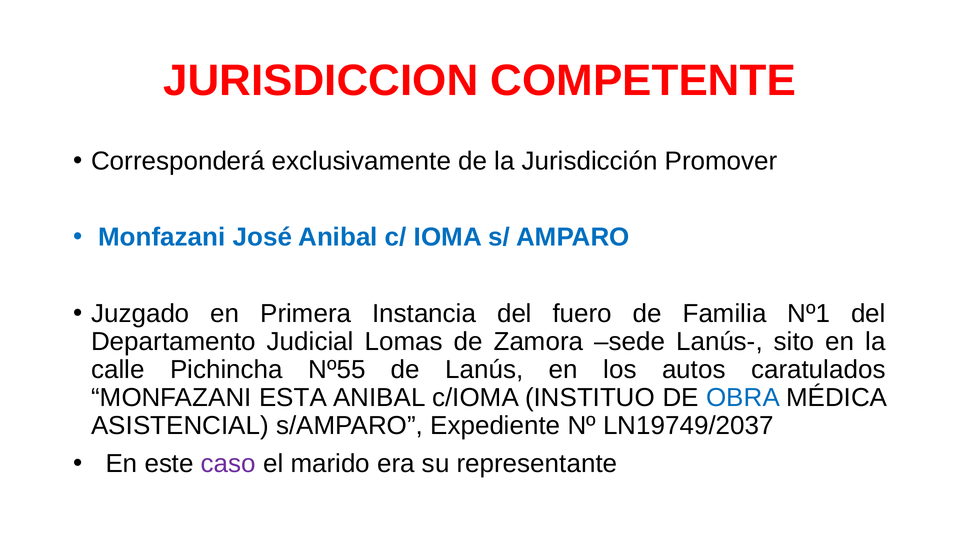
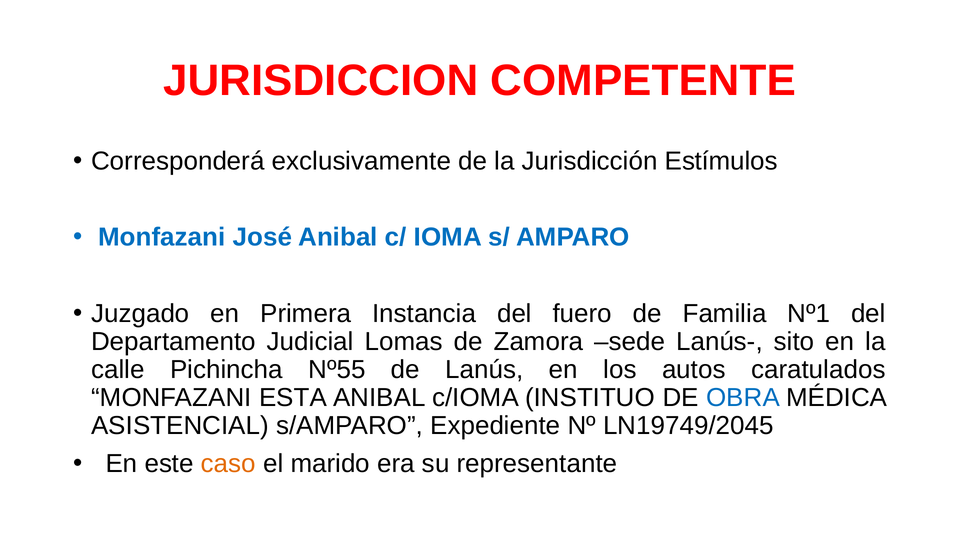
Promover: Promover -> Estímulos (721, 161)
LN19749/2037: LN19749/2037 -> LN19749/2045 (688, 426)
caso colour: purple -> orange (228, 464)
